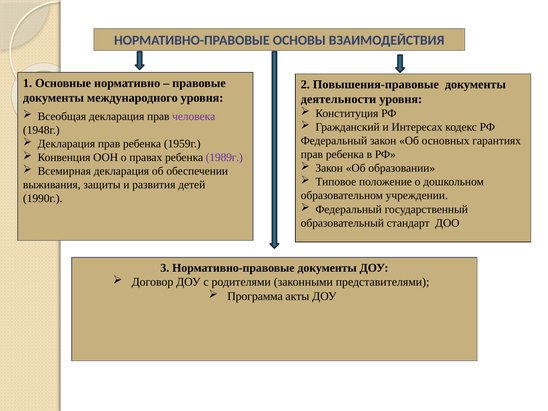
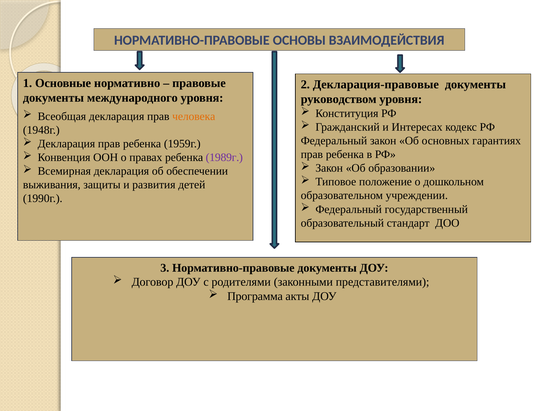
Повышения-правовые: Повышения-правовые -> Декларация-правовые (376, 85)
деятельности: деятельности -> руководством (339, 99)
человека colour: purple -> orange (194, 116)
